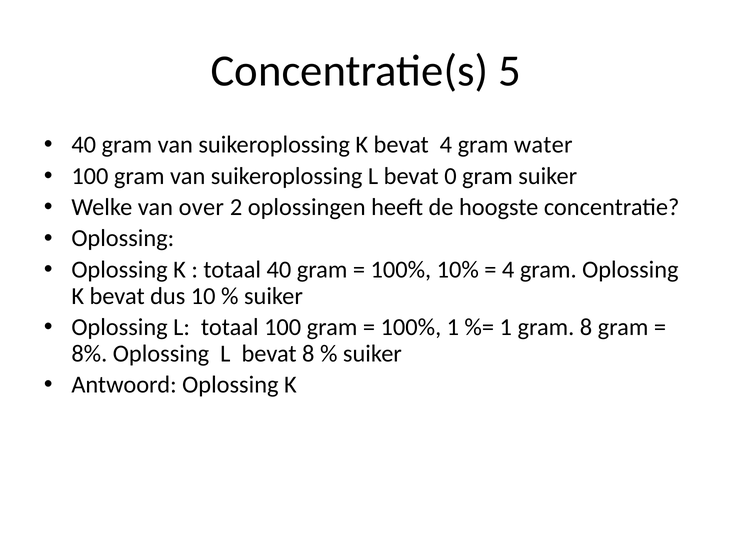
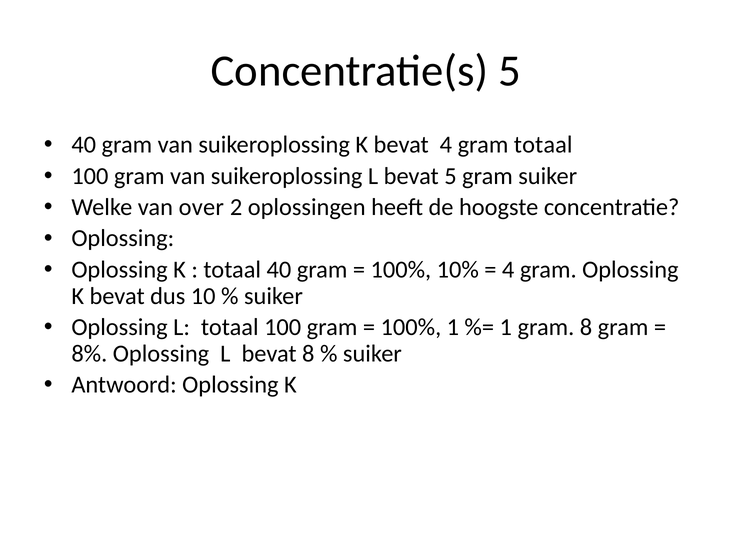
gram water: water -> totaal (543, 145)
bevat 0: 0 -> 5 (450, 176)
